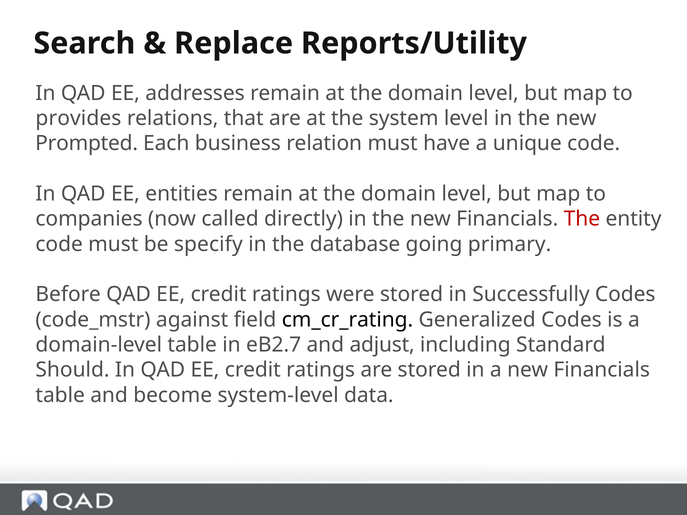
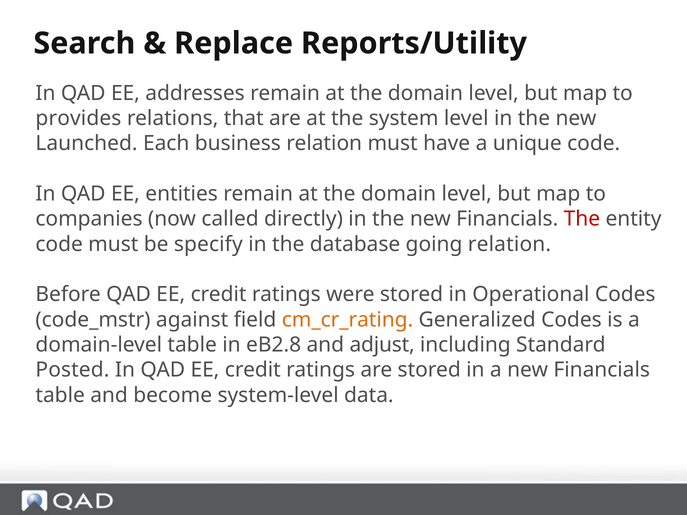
Prompted: Prompted -> Launched (87, 144)
going primary: primary -> relation (509, 244)
Successfully: Successfully -> Operational (531, 295)
cm_cr_rating colour: black -> orange (347, 320)
eB2.7: eB2.7 -> eB2.8 (274, 345)
Should: Should -> Posted (72, 370)
